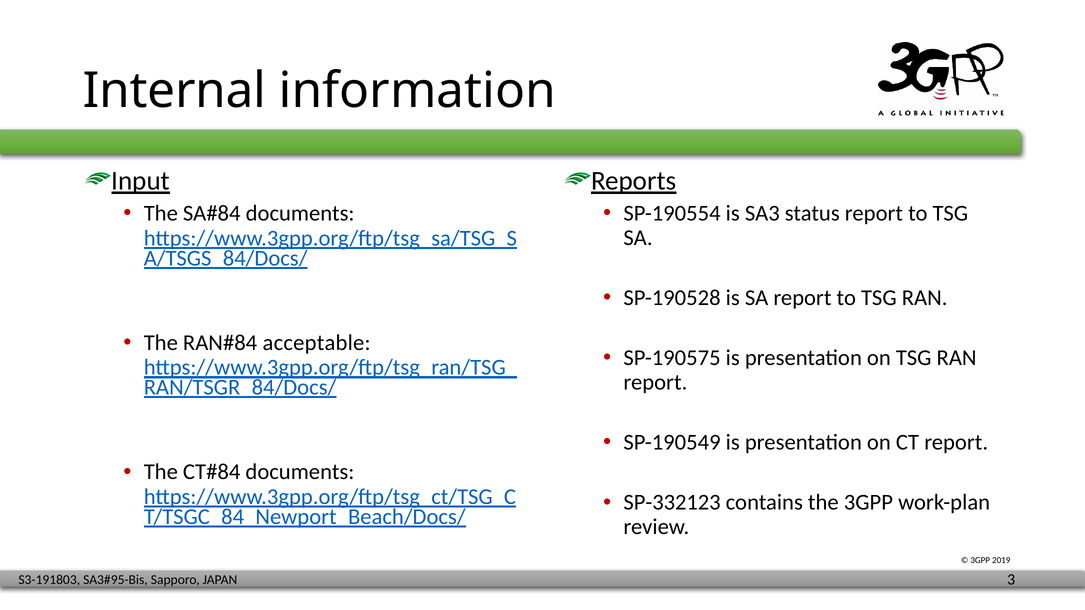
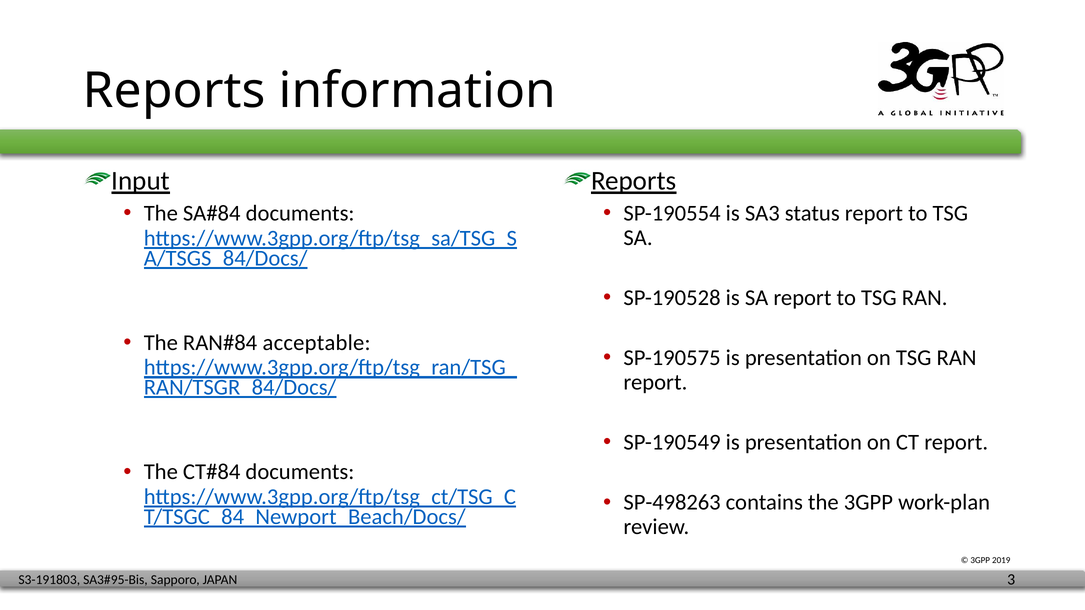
Internal: Internal -> Reports (174, 91)
SP-332123: SP-332123 -> SP-498263 (672, 503)
